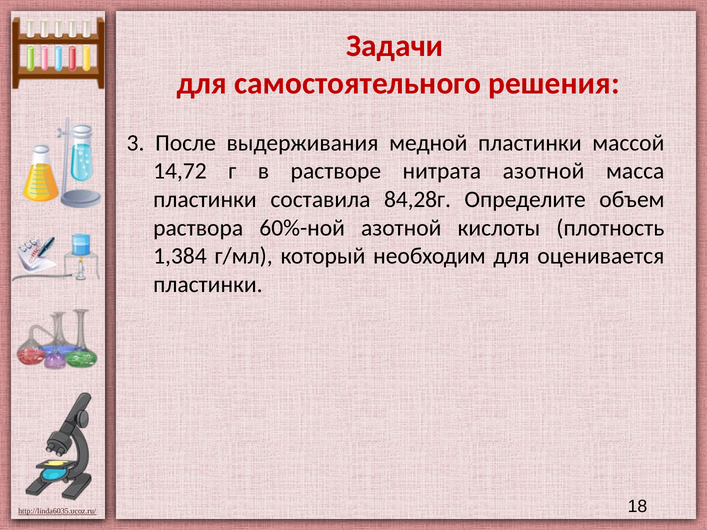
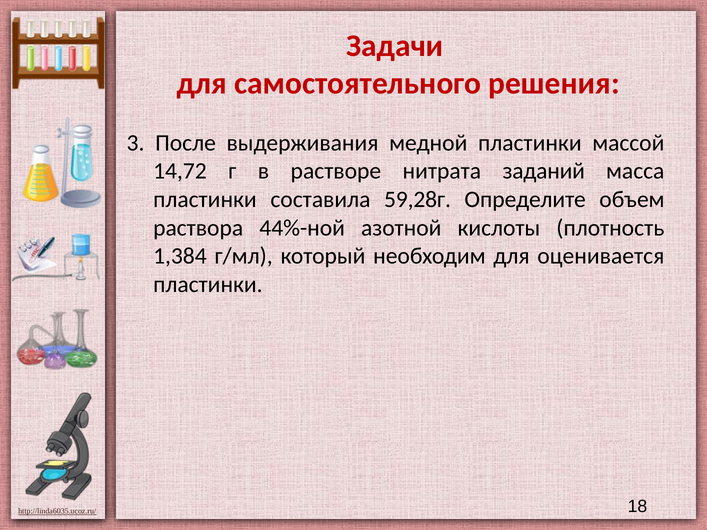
нитрата азотной: азотной -> заданий (544, 171)
84,28г: 84,28г -> 59,28г (418, 200)
60%-ной: 60%-ной -> 44%-ной (302, 228)
